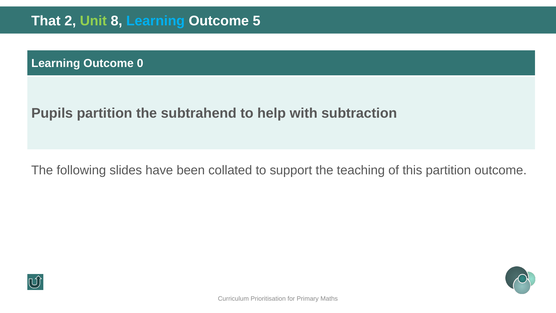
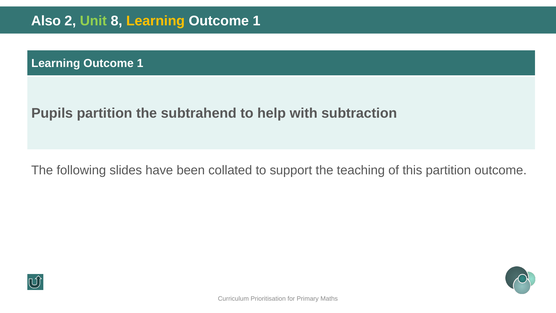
That: That -> Also (46, 21)
Learning colour: light blue -> yellow (155, 21)
5: 5 -> 1 (257, 21)
0: 0 -> 1 (140, 63)
